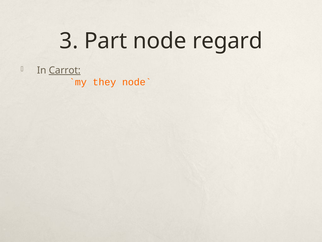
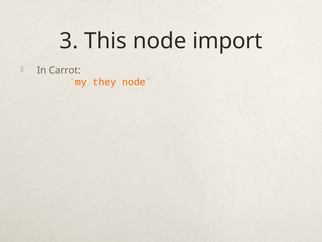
Part: Part -> This (105, 41)
regard: regard -> import (227, 41)
Carrot underline: present -> none (65, 70)
